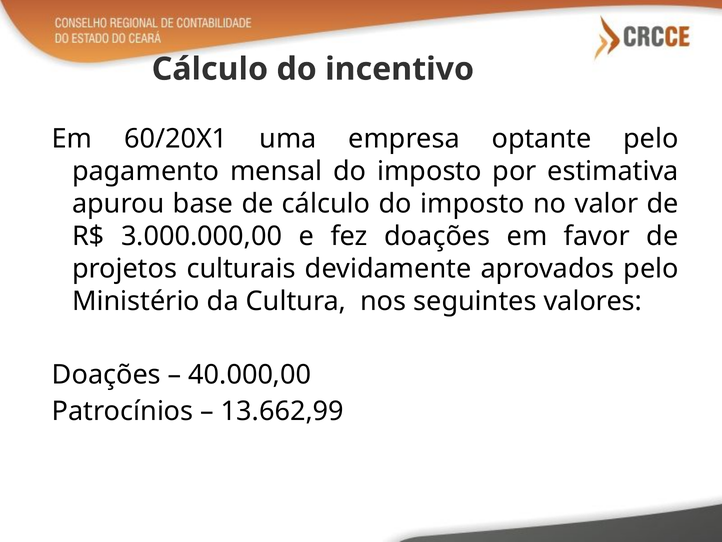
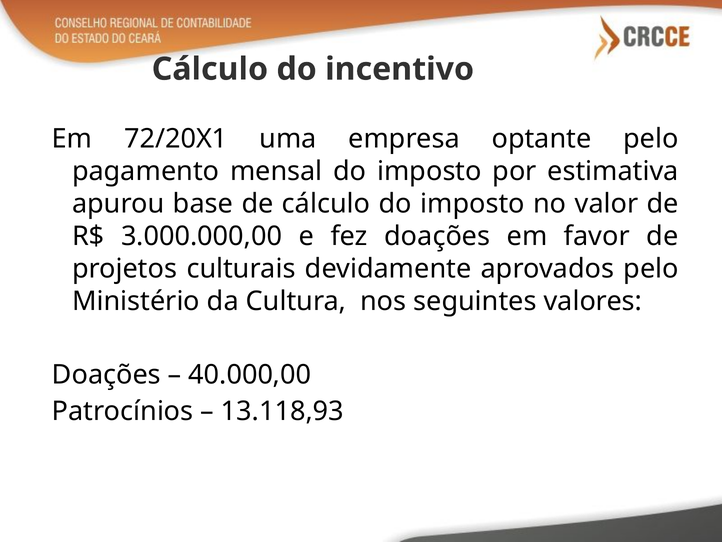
60/20X1: 60/20X1 -> 72/20X1 (176, 139)
13.662,99: 13.662,99 -> 13.118,93 (282, 411)
